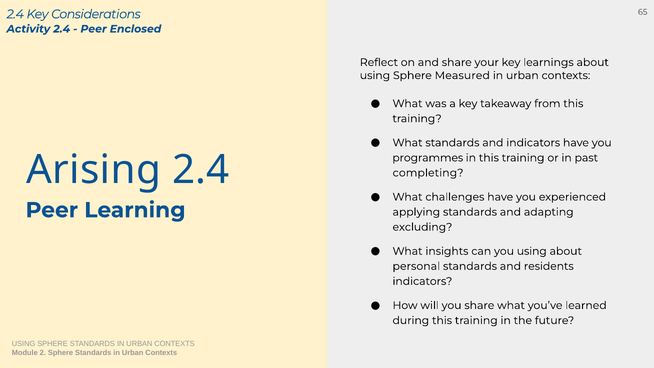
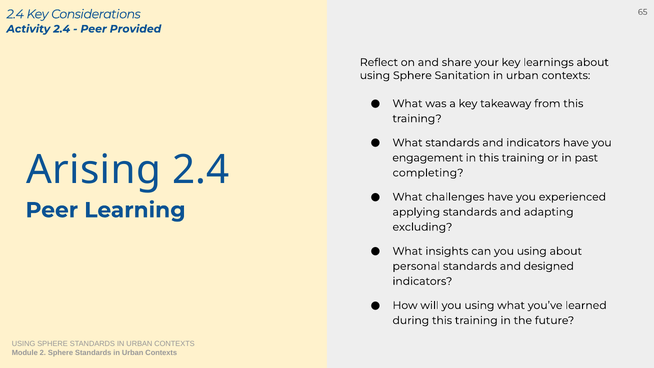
Enclosed: Enclosed -> Provided (135, 29)
Measured: Measured -> Sanitation (462, 75)
programmes: programmes -> engagement (428, 158)
residents: residents -> designed (549, 266)
will you share: share -> using (479, 305)
